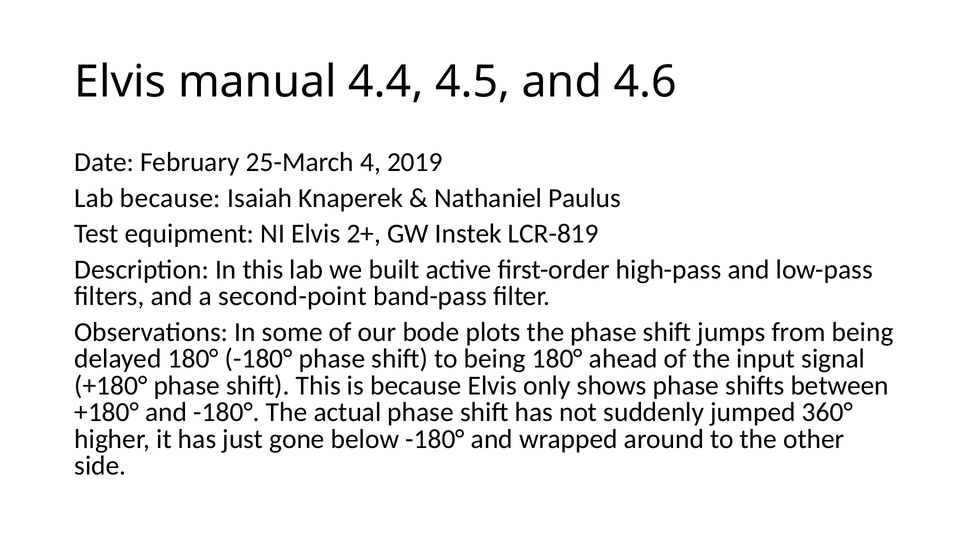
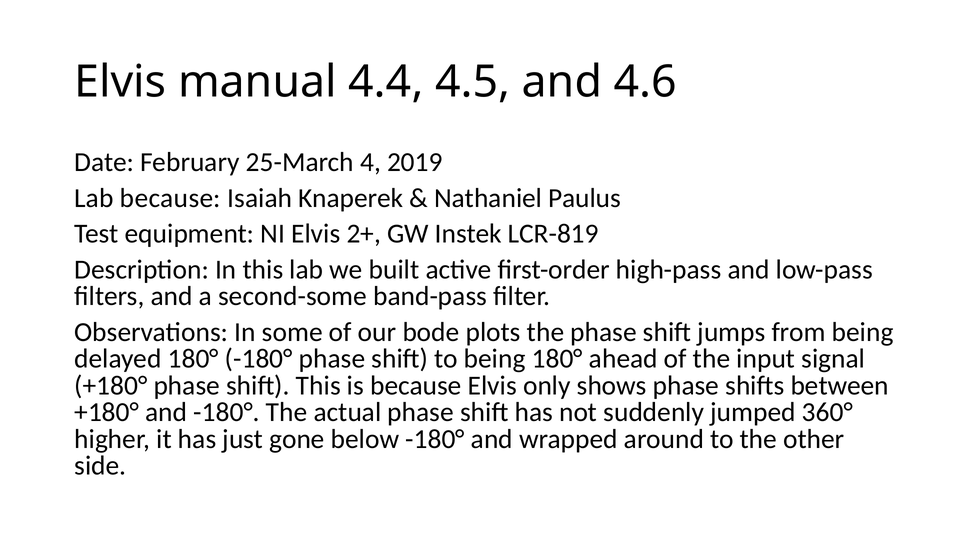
second-point: second-point -> second-some (293, 296)
